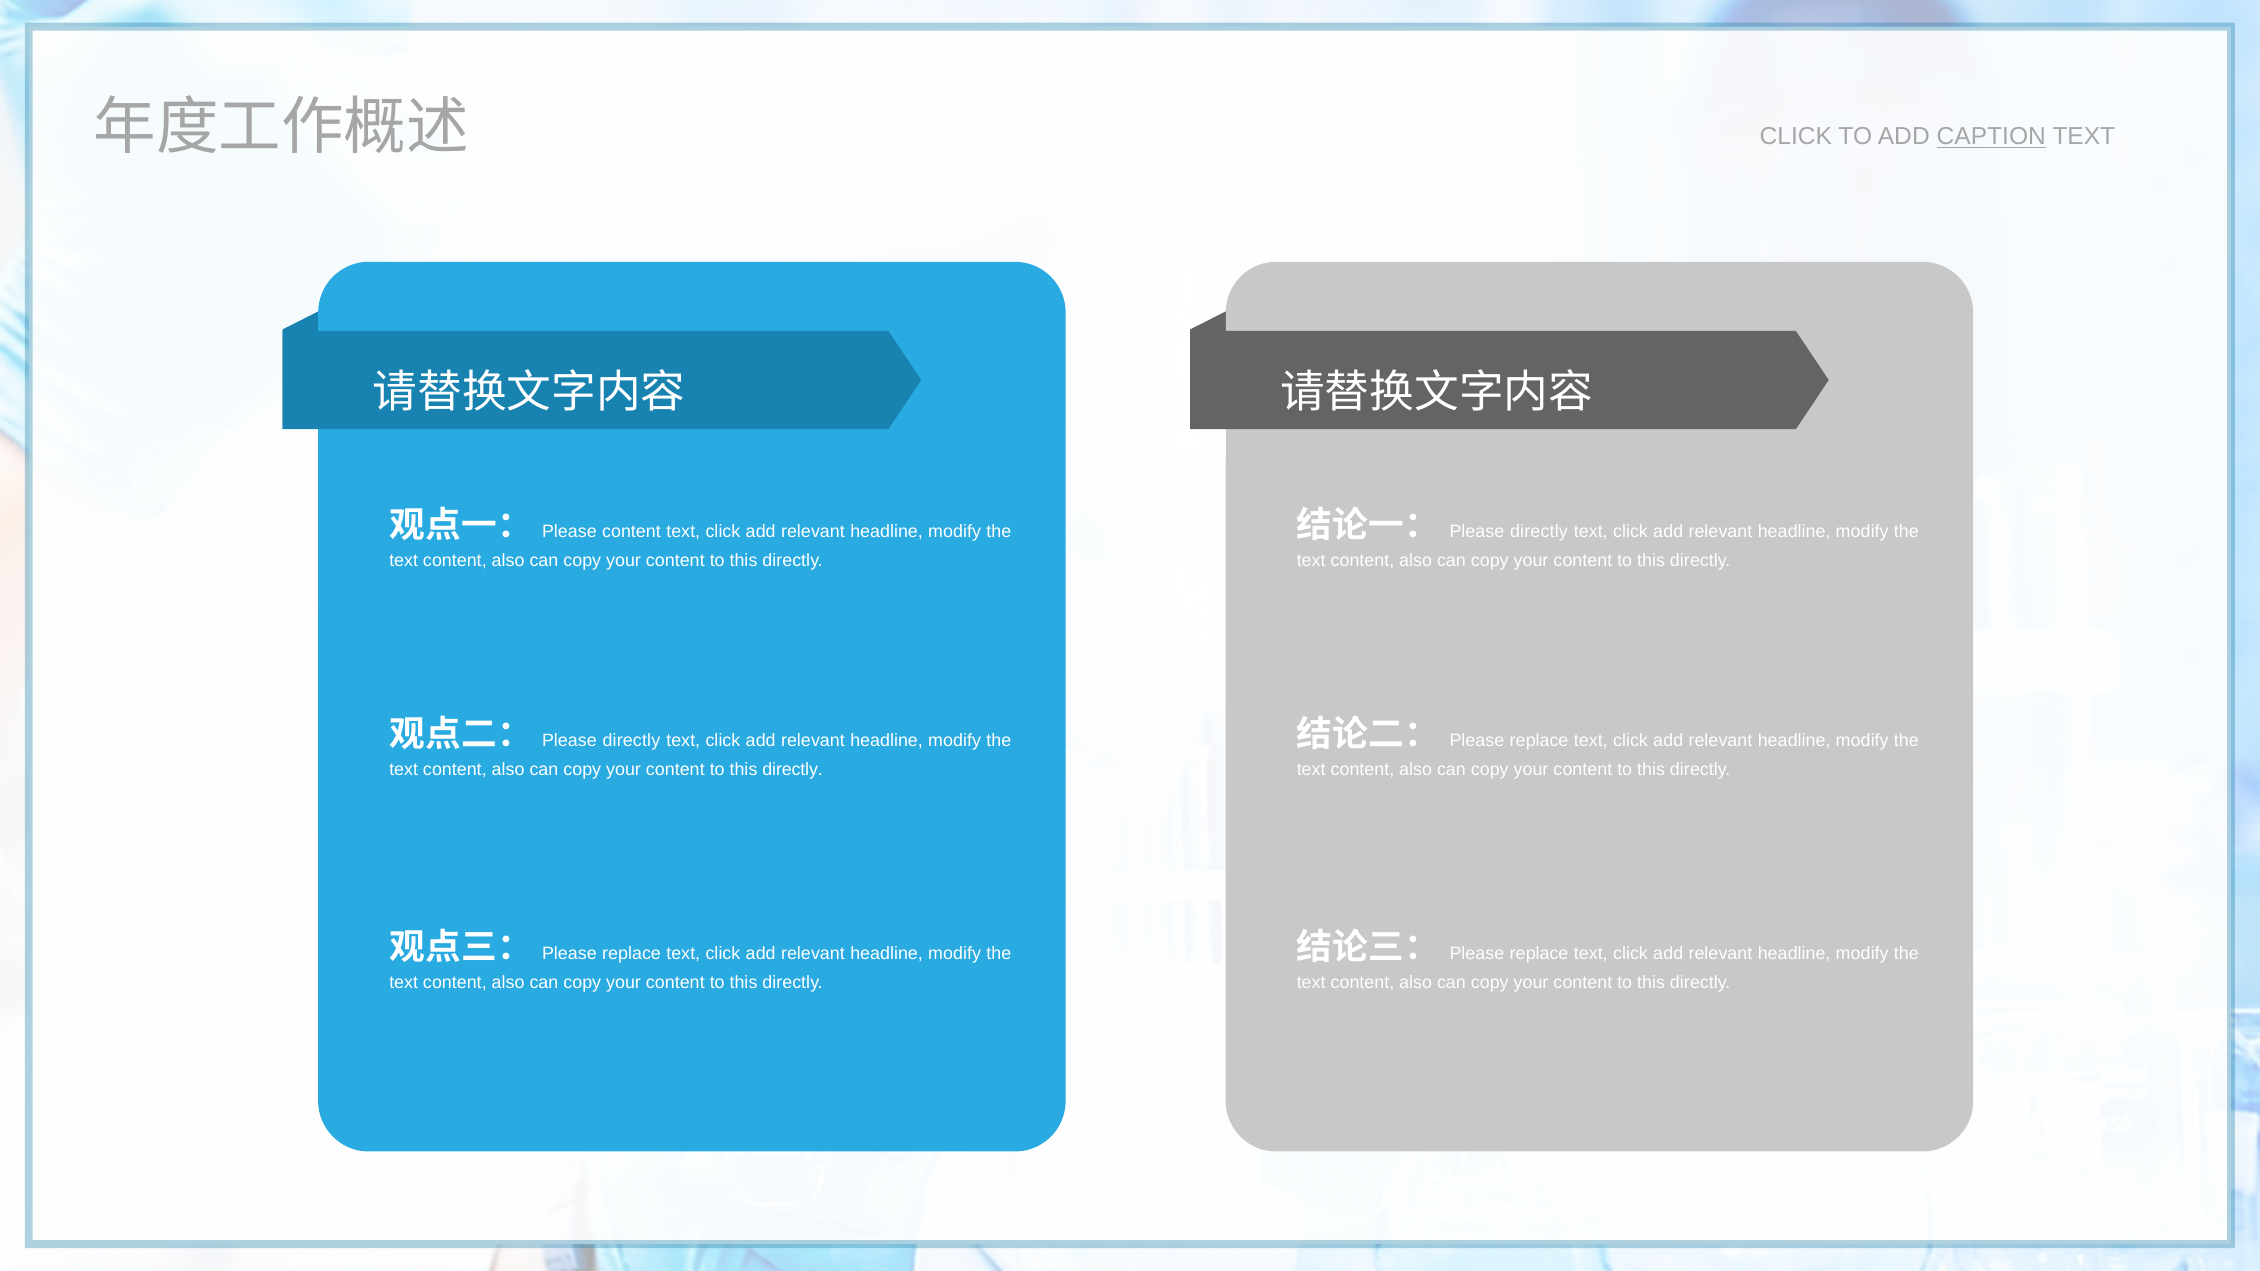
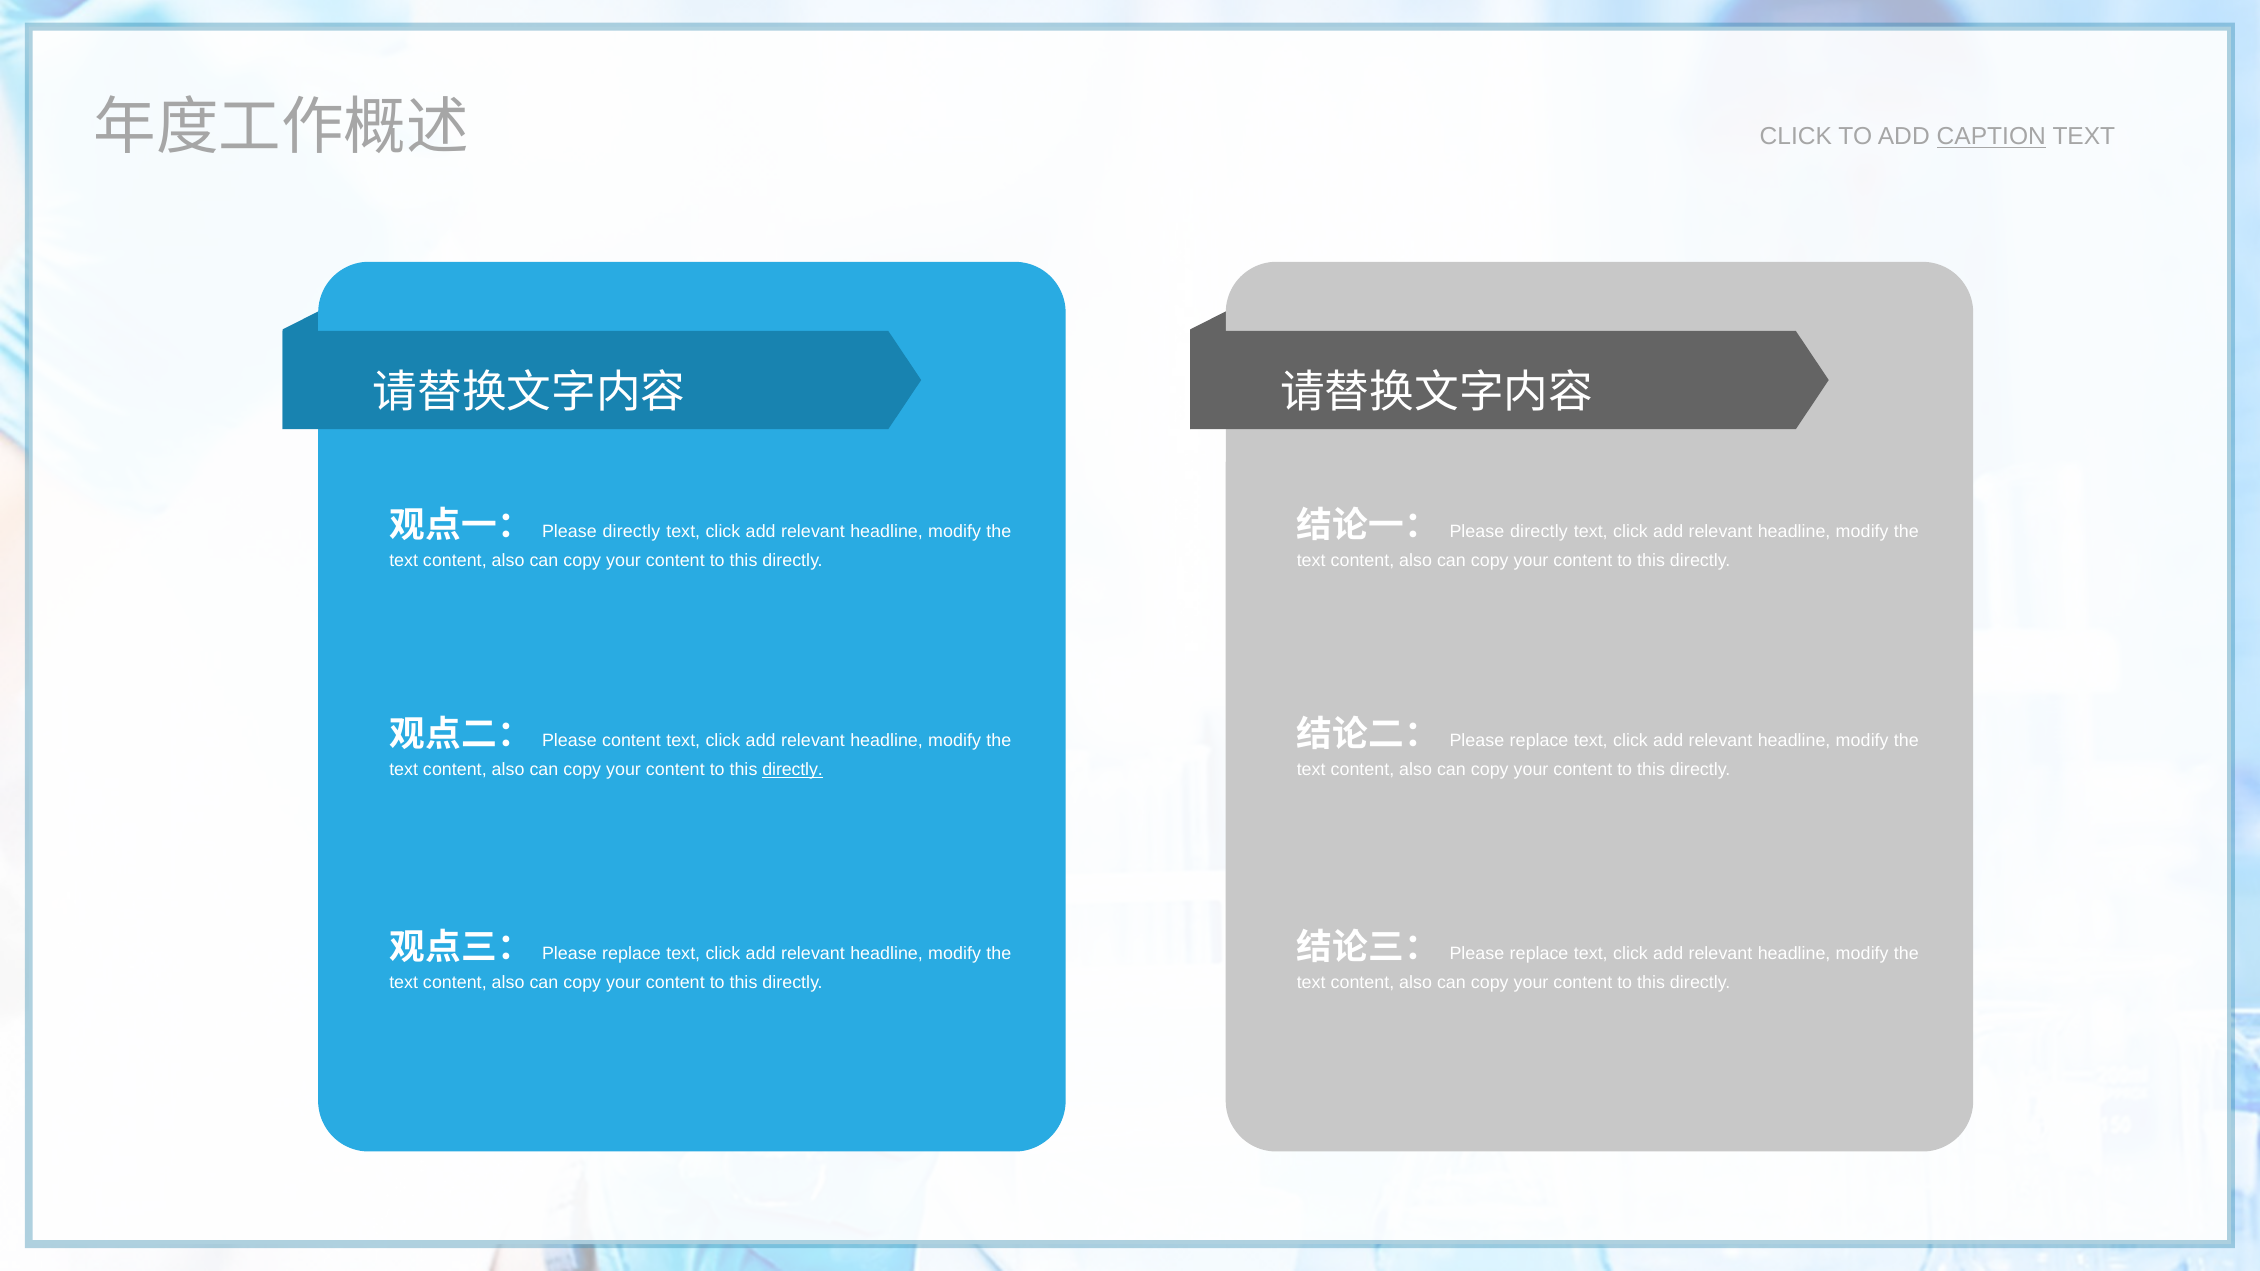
content: content -> directly (631, 532)
directly: directly -> content (631, 740)
directly underline: none -> present (793, 770)
